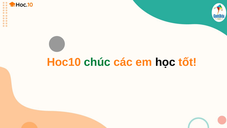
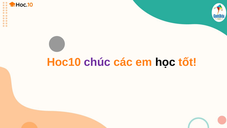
chúc colour: green -> purple (97, 62)
